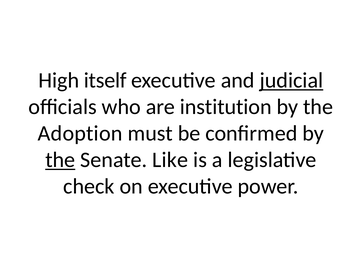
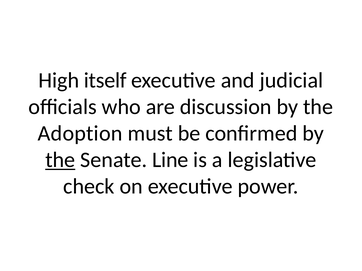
judicial underline: present -> none (291, 81)
institution: institution -> discussion (226, 107)
Like: Like -> Line (170, 160)
